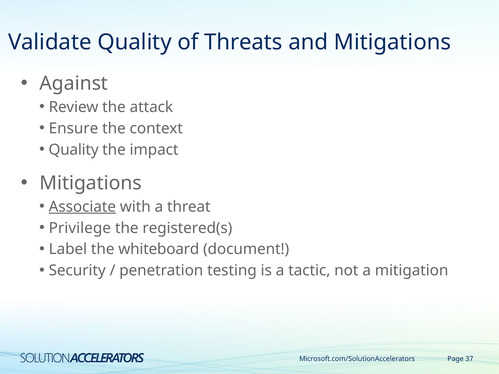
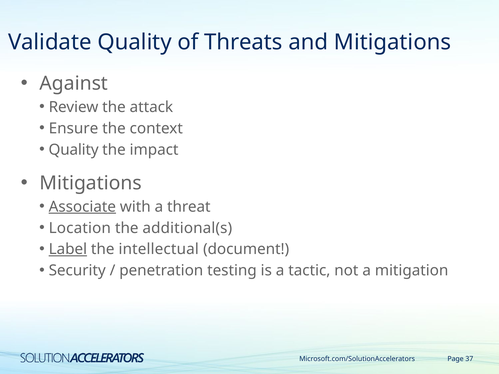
Privilege: Privilege -> Location (80, 228)
registered(s: registered(s -> additional(s (187, 228)
Label underline: none -> present (68, 249)
whiteboard: whiteboard -> intellectual (159, 249)
